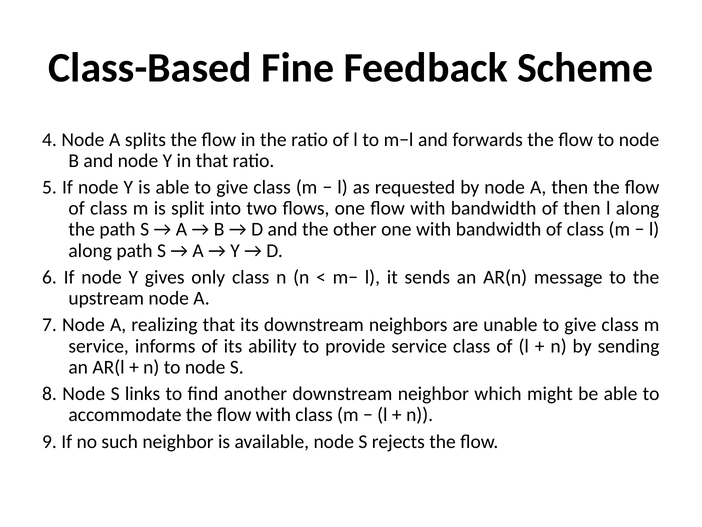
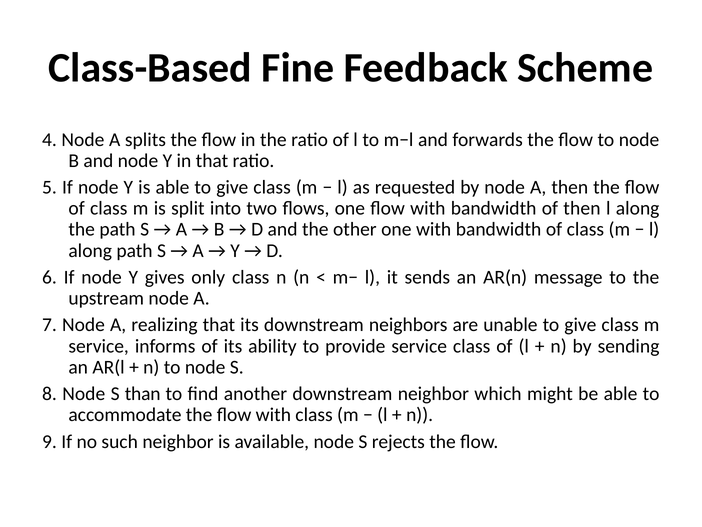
links: links -> than (143, 394)
